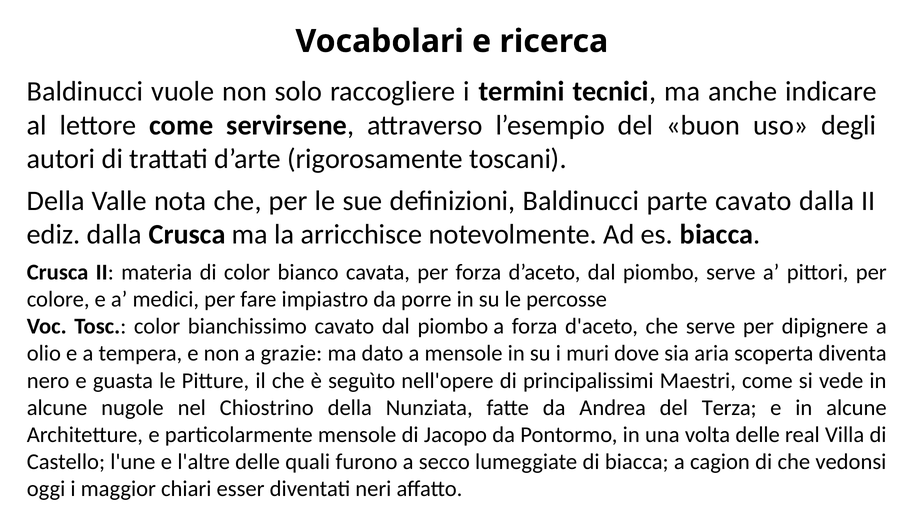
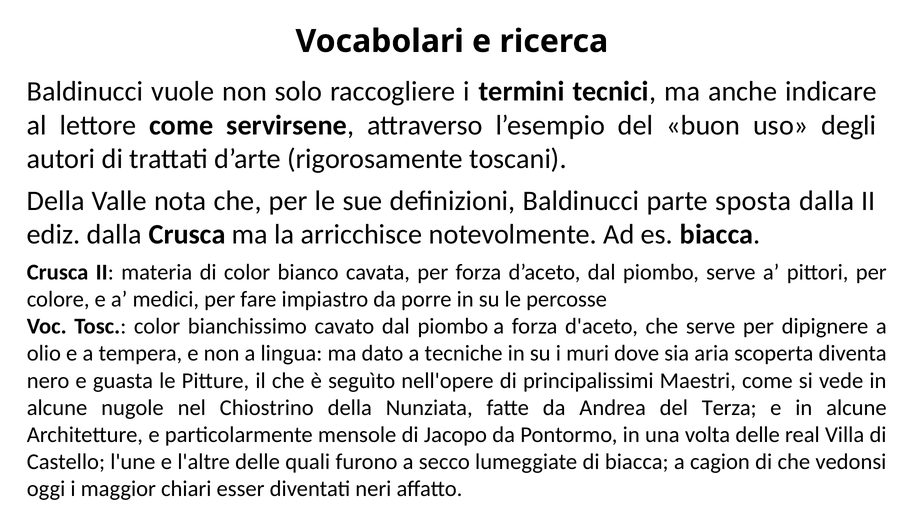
parte cavato: cavato -> sposta (753, 201)
grazie: grazie -> lingua (291, 354)
a mensole: mensole -> tecniche (464, 354)
